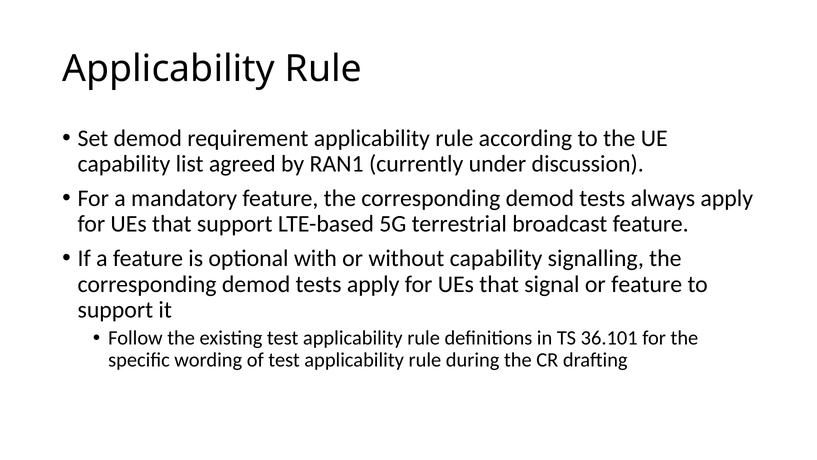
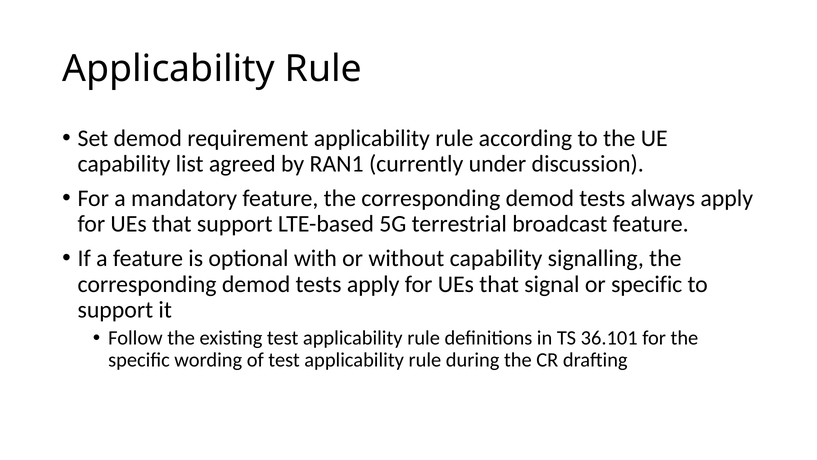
or feature: feature -> specific (647, 284)
